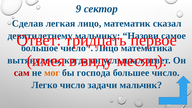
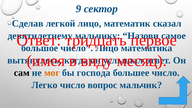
легкая: легкая -> легкой (61, 23)
сам colour: red -> black (22, 73)
задачи: задачи -> вопрос (102, 85)
